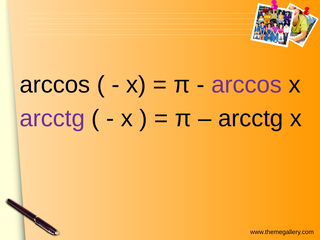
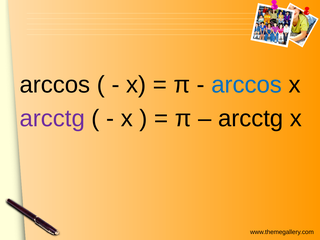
arccos colour: purple -> blue (247, 85)
